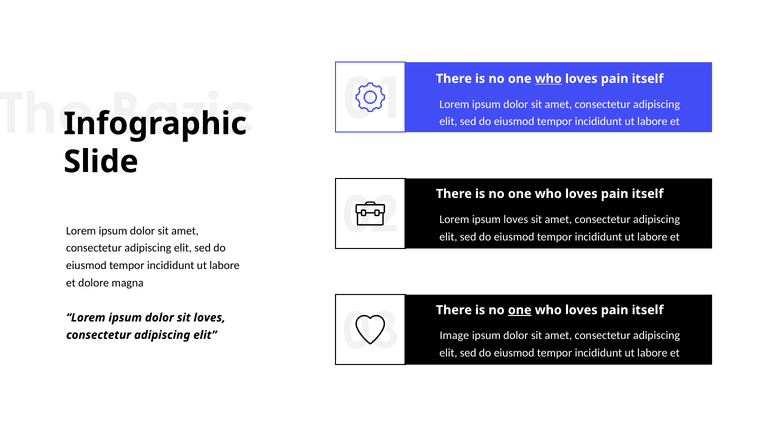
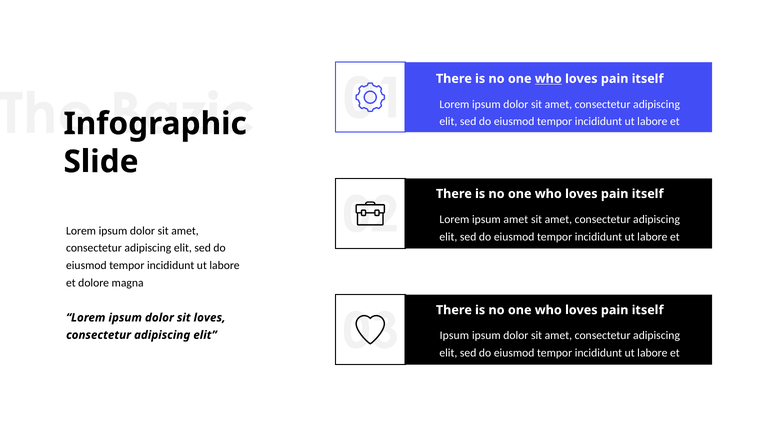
ipsum loves: loves -> amet (516, 219)
one underline: present -> none (520, 310)
Image: Image -> Ipsum (454, 335)
